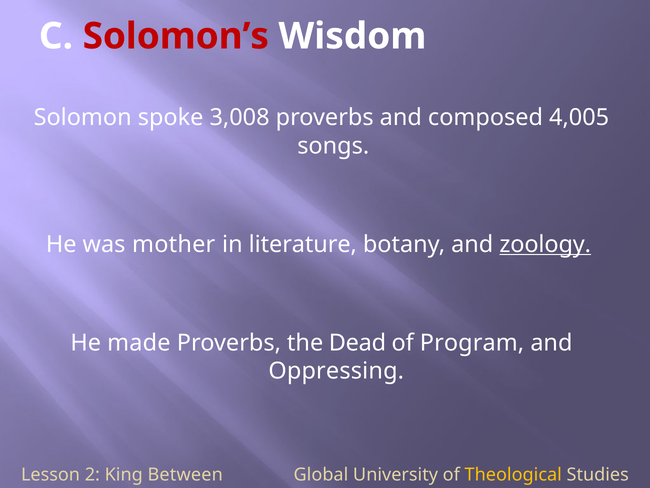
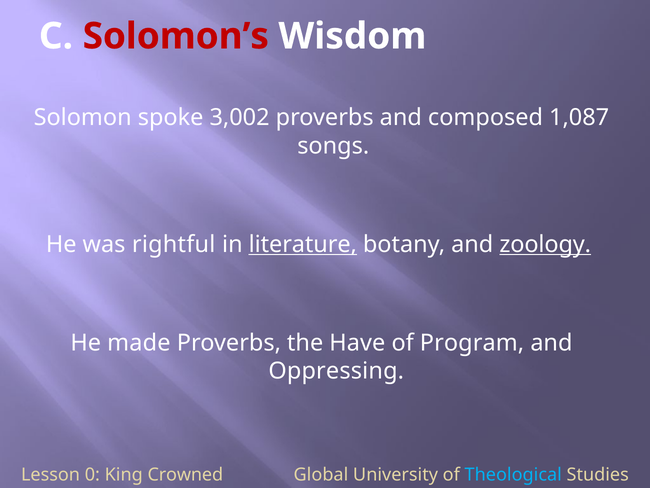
3,008: 3,008 -> 3,002 (240, 117)
4,005: 4,005 -> 1,087 (579, 117)
mother: mother -> rightful (174, 244)
literature underline: none -> present (303, 244)
Dead: Dead -> Have (357, 343)
2: 2 -> 0 (92, 474)
Between: Between -> Crowned (185, 474)
Theological colour: yellow -> light blue (513, 474)
